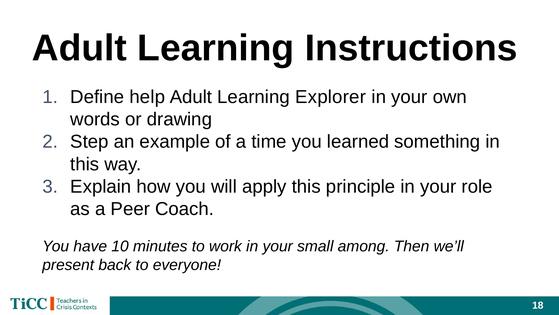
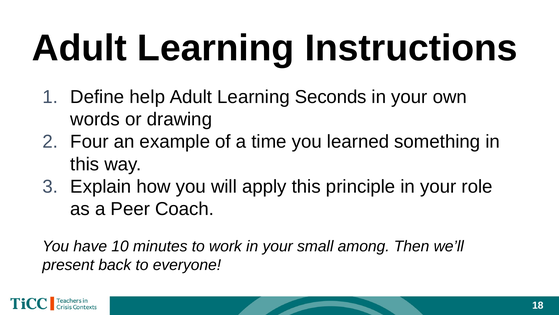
Explorer: Explorer -> Seconds (331, 97)
Step: Step -> Four (89, 142)
